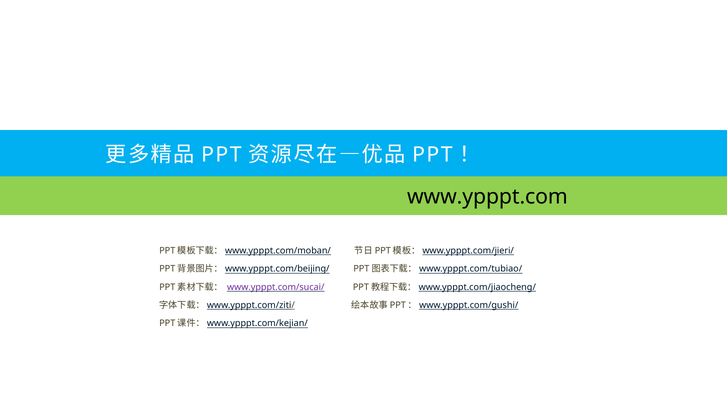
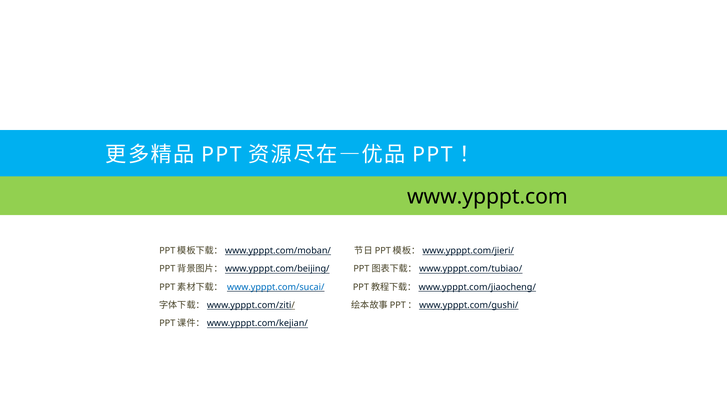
www.ypppt.com/sucai/ colour: purple -> blue (276, 287)
